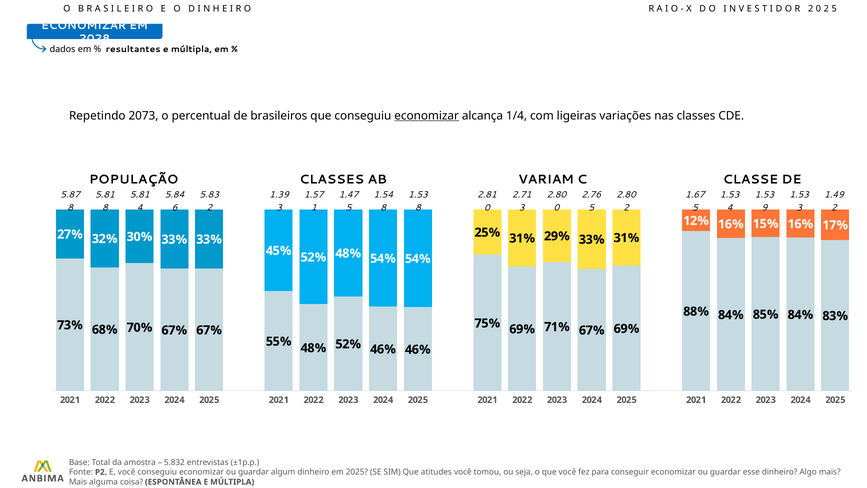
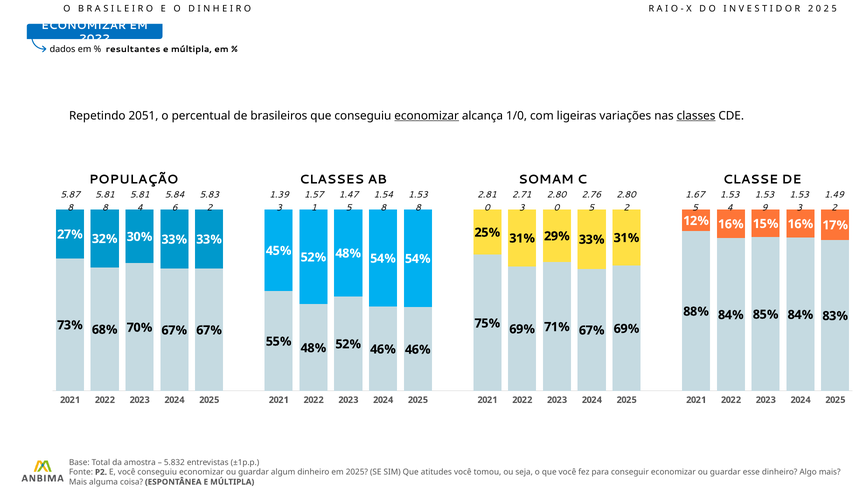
2028: 2028 -> 2022 (95, 39)
2073: 2073 -> 2051 (143, 116)
1/4: 1/4 -> 1/0 (517, 116)
classes underline: none -> present (696, 116)
VARIAM: VARIAM -> SOMAM (546, 179)
